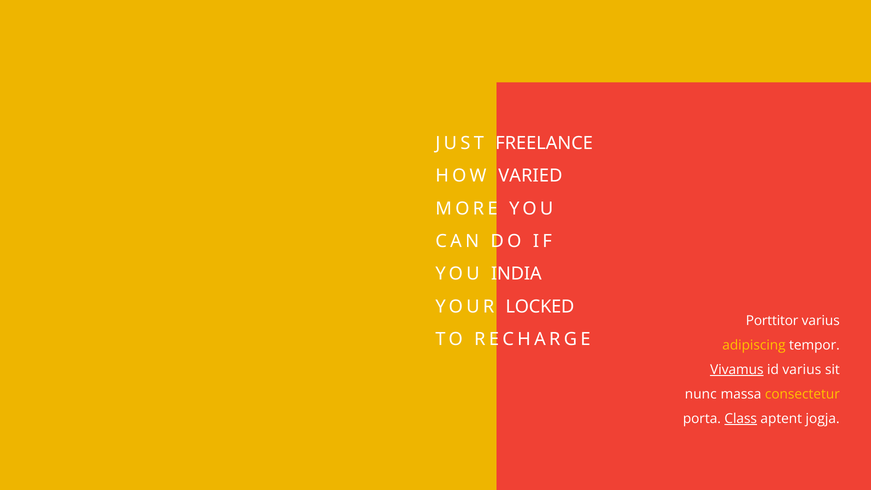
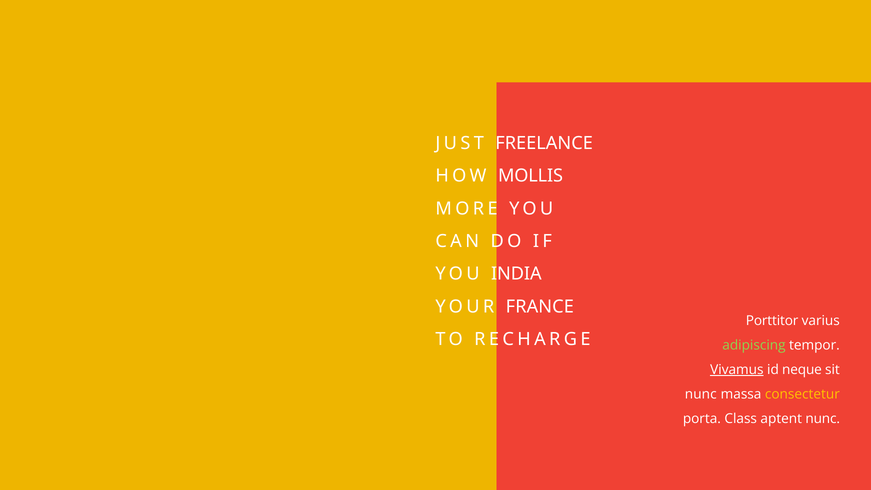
VARIED: VARIED -> MOLLIS (531, 176)
LOCKED: LOCKED -> FRANCE (540, 306)
adipiscing colour: yellow -> light green (754, 345)
id varius: varius -> neque (802, 370)
Class underline: present -> none (741, 419)
aptent jogja: jogja -> nunc (823, 419)
